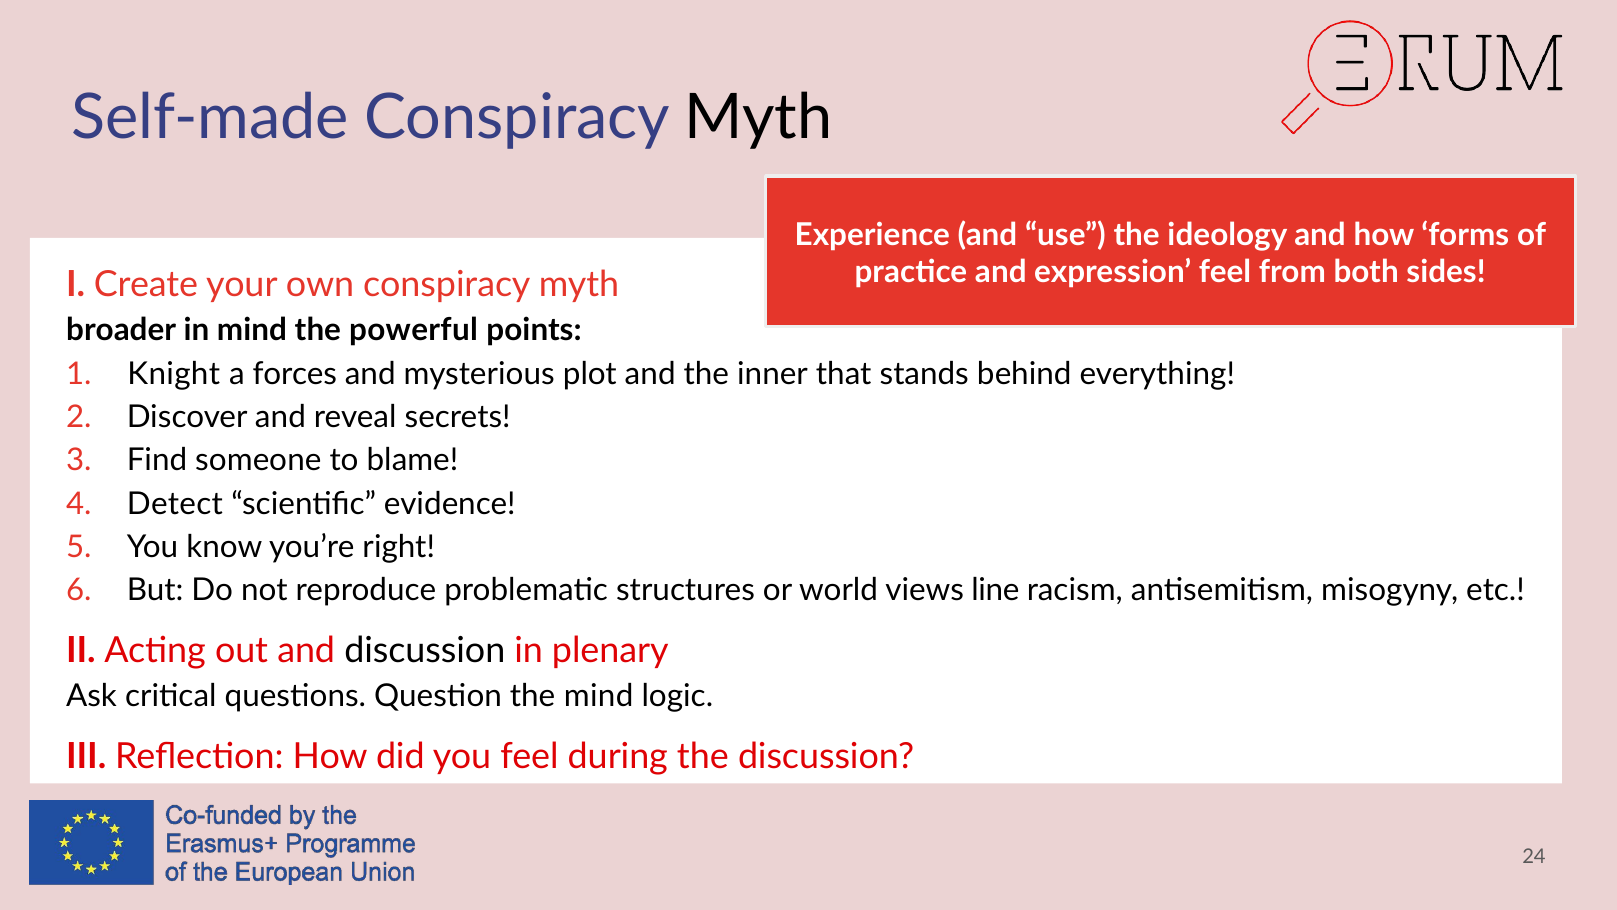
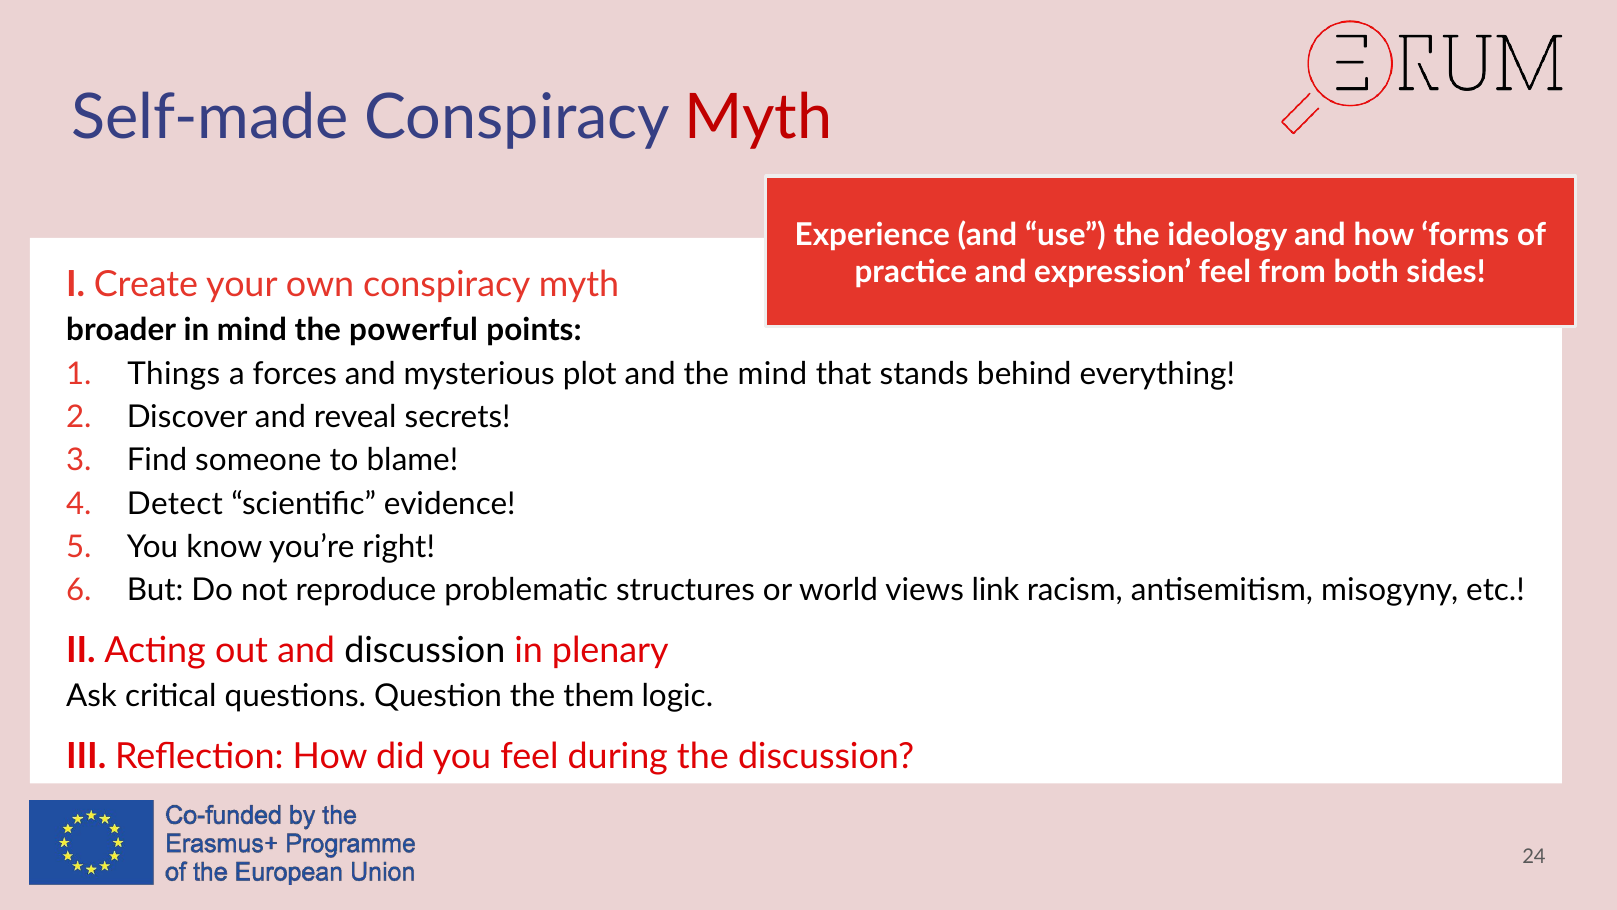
Myth colour: black -> red (758, 118)
Knight: Knight -> Things (174, 374)
the inner: inner -> mind (772, 374)
line: line -> link (995, 590)
the mind: mind -> them (599, 696)
